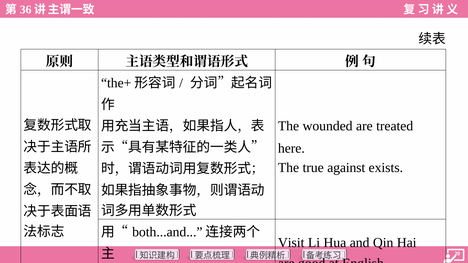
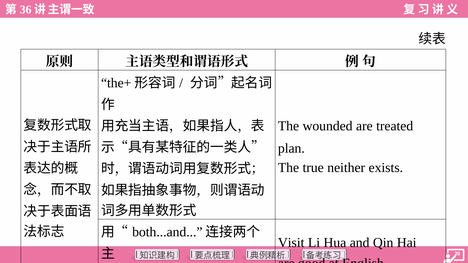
here: here -> plan (291, 148)
against: against -> neither (346, 168)
